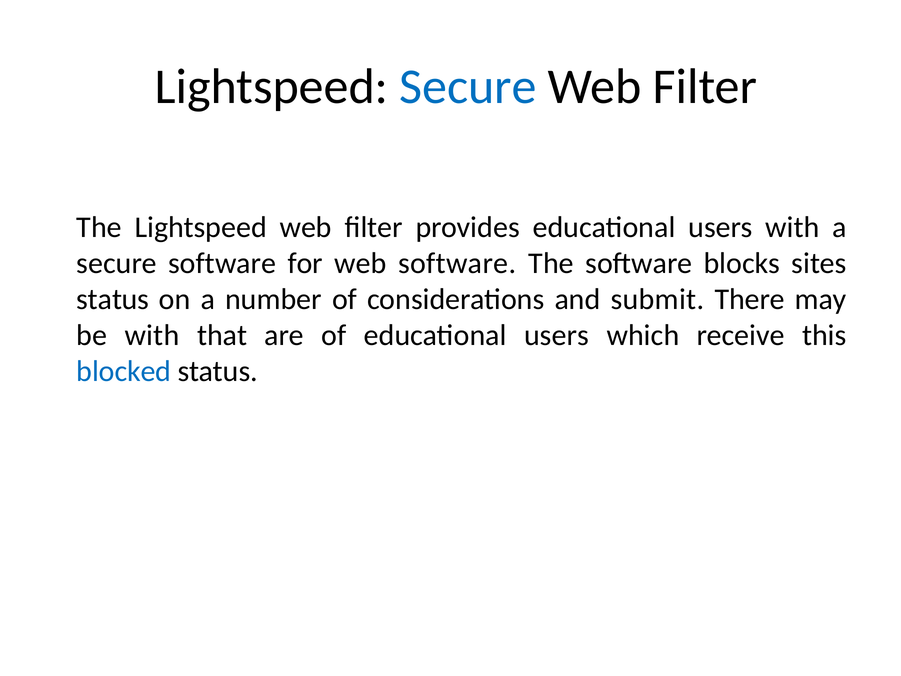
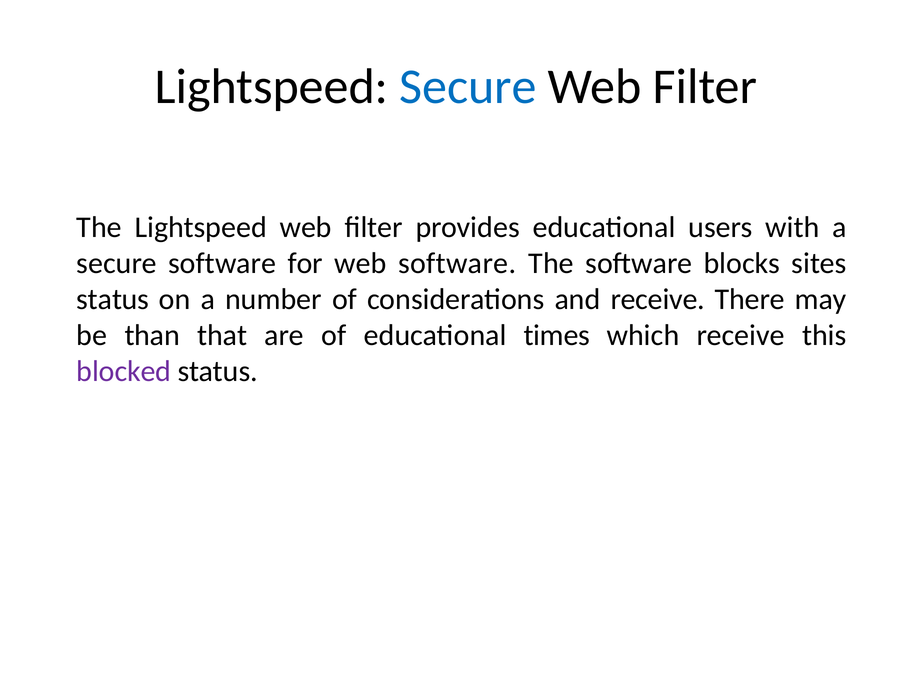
and submit: submit -> receive (658, 299)
be with: with -> than (152, 335)
of educational users: users -> times (557, 335)
blocked colour: blue -> purple (124, 371)
